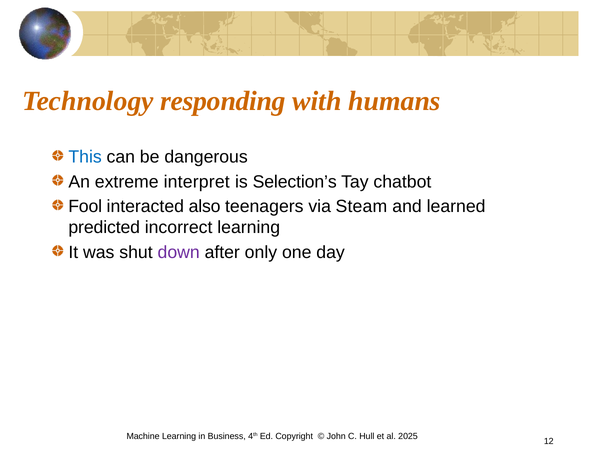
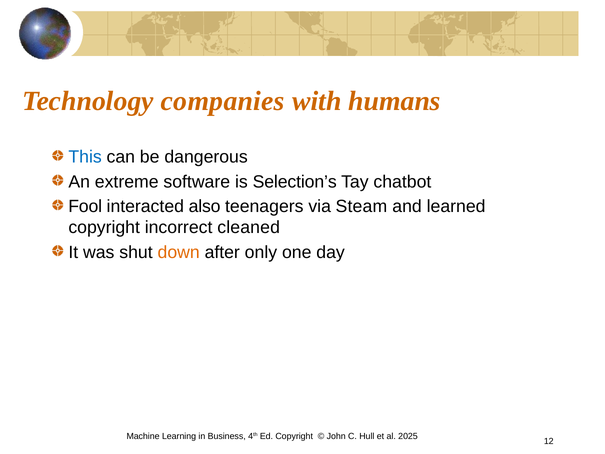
responding: responding -> companies (223, 101)
interpret: interpret -> software (197, 182)
predicted: predicted -> copyright (104, 228)
incorrect learning: learning -> cleaned (249, 228)
down colour: purple -> orange (179, 252)
